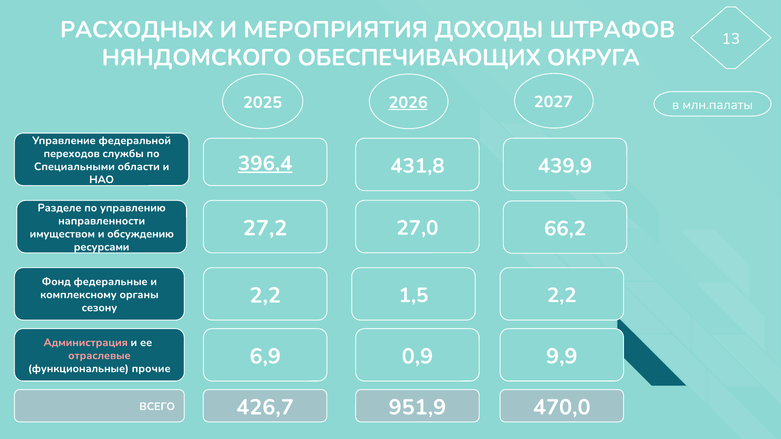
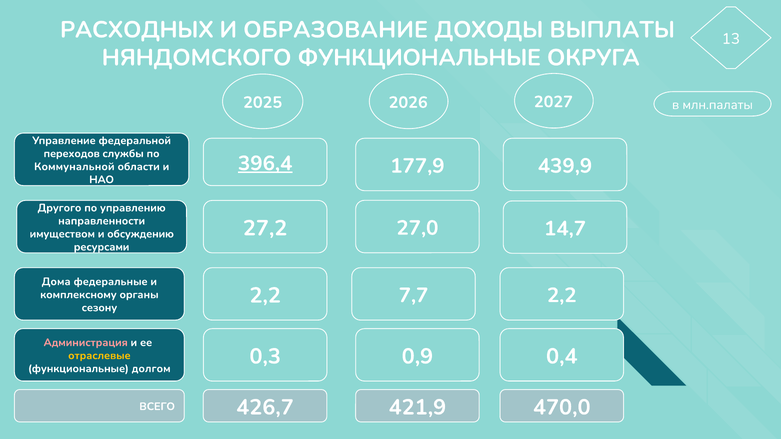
МЕРОПРИЯТИЯ: МЕРОПРИЯТИЯ -> ОБРАЗОВАНИЕ (336, 30)
ШТРАФОВ: ШТРАФОВ -> ВЫПЛАТЫ (612, 30)
НЯНДОМСКОГО ОБЕСПЕЧИВАЮЩИХ: ОБЕСПЕЧИВАЮЩИХ -> ФУНКЦИОНАЛЬНЫЕ (419, 58)
2026 underline: present -> none (408, 103)
431,8: 431,8 -> 177,9 (417, 166)
Специальными: Специальными -> Коммунальной (74, 167)
Разделе: Разделе -> Другого (59, 208)
66,2: 66,2 -> 14,7 (565, 229)
Фонд: Фонд -> Дома (56, 282)
1,5: 1,5 -> 7,7 (414, 296)
6,9: 6,9 -> 0,3 (265, 357)
9,9: 9,9 -> 0,4 (562, 357)
отраслевые colour: pink -> yellow (99, 356)
прочие: прочие -> долгом (151, 369)
951,9: 951,9 -> 421,9 (417, 408)
